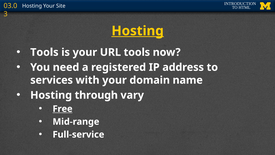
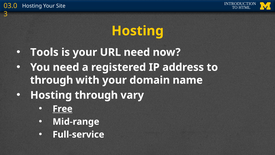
Hosting underline: present -> none (138, 31)
URL tools: tools -> need (137, 52)
services: services -> through (52, 80)
